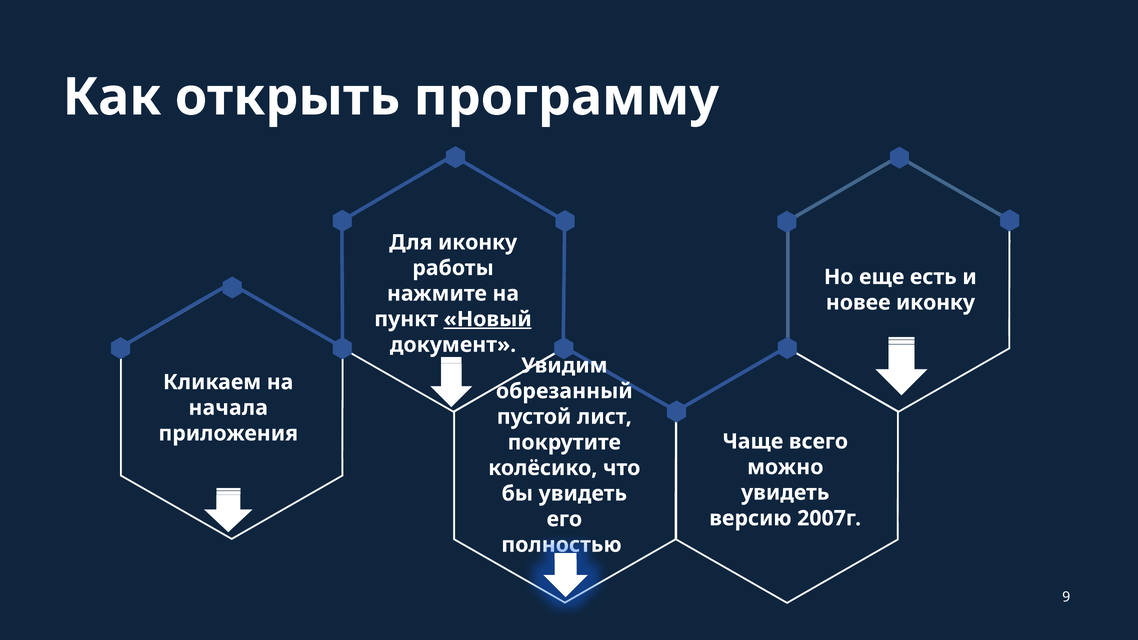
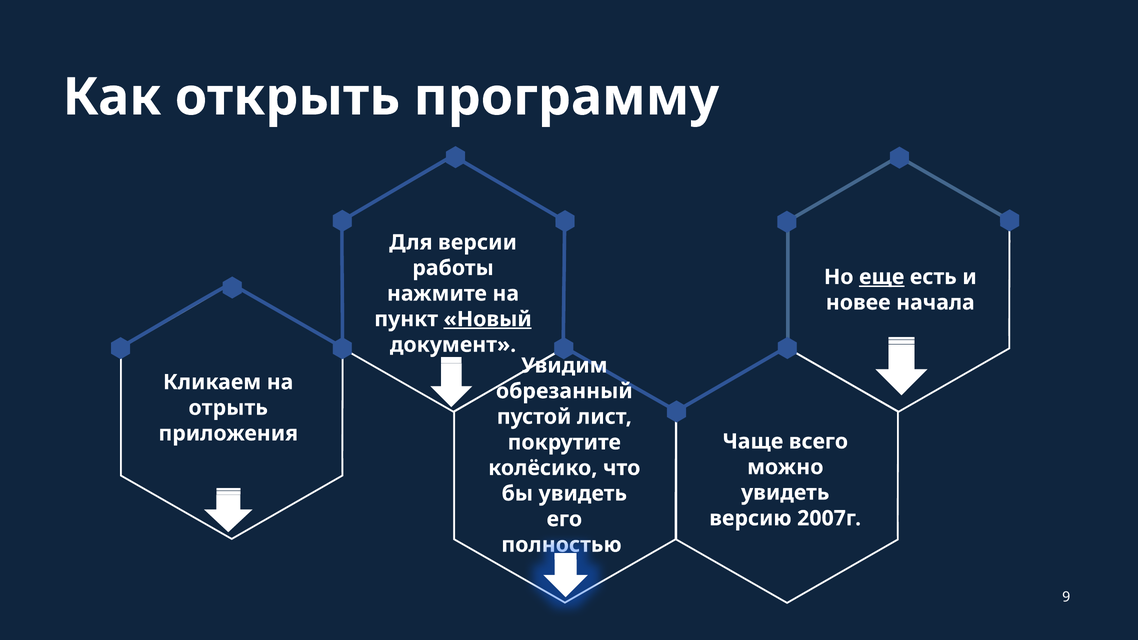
Для иконку: иконку -> версии (477, 242)
еще underline: none -> present (882, 277)
новее иконку: иконку -> начала (935, 303)
начала: начала -> отрыть (228, 408)
